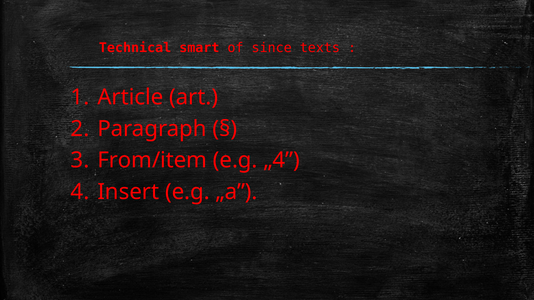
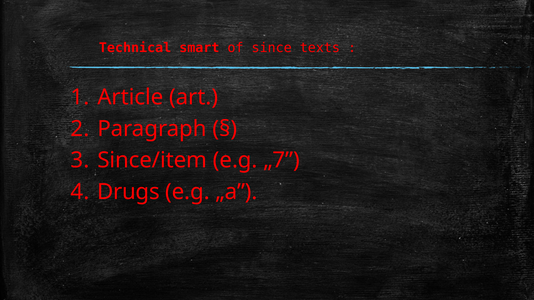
From/item: From/item -> Since/item (152, 160)
„4: „4 -> „7 (282, 160)
Insert: Insert -> Drugs (128, 192)
